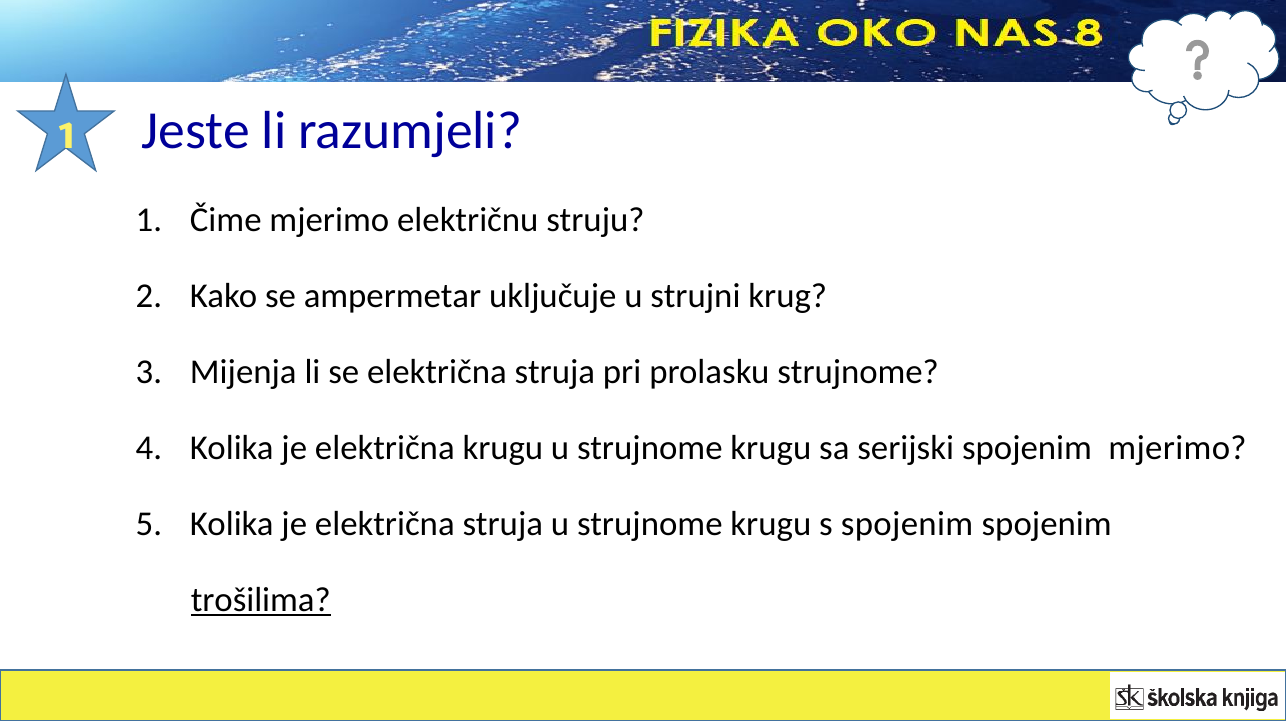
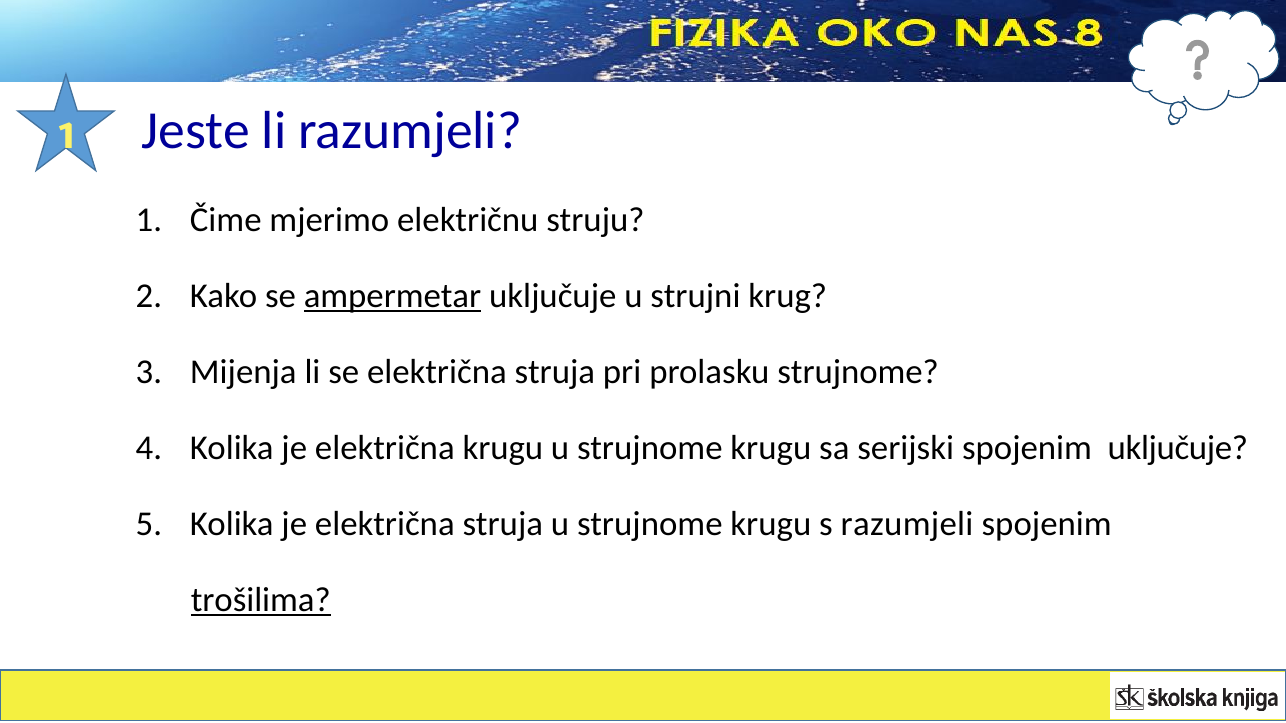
ampermetar underline: none -> present (393, 296)
spojenim mjerimo: mjerimo -> uključuje (1178, 448)
s spojenim: spojenim -> razumjeli (907, 524)
